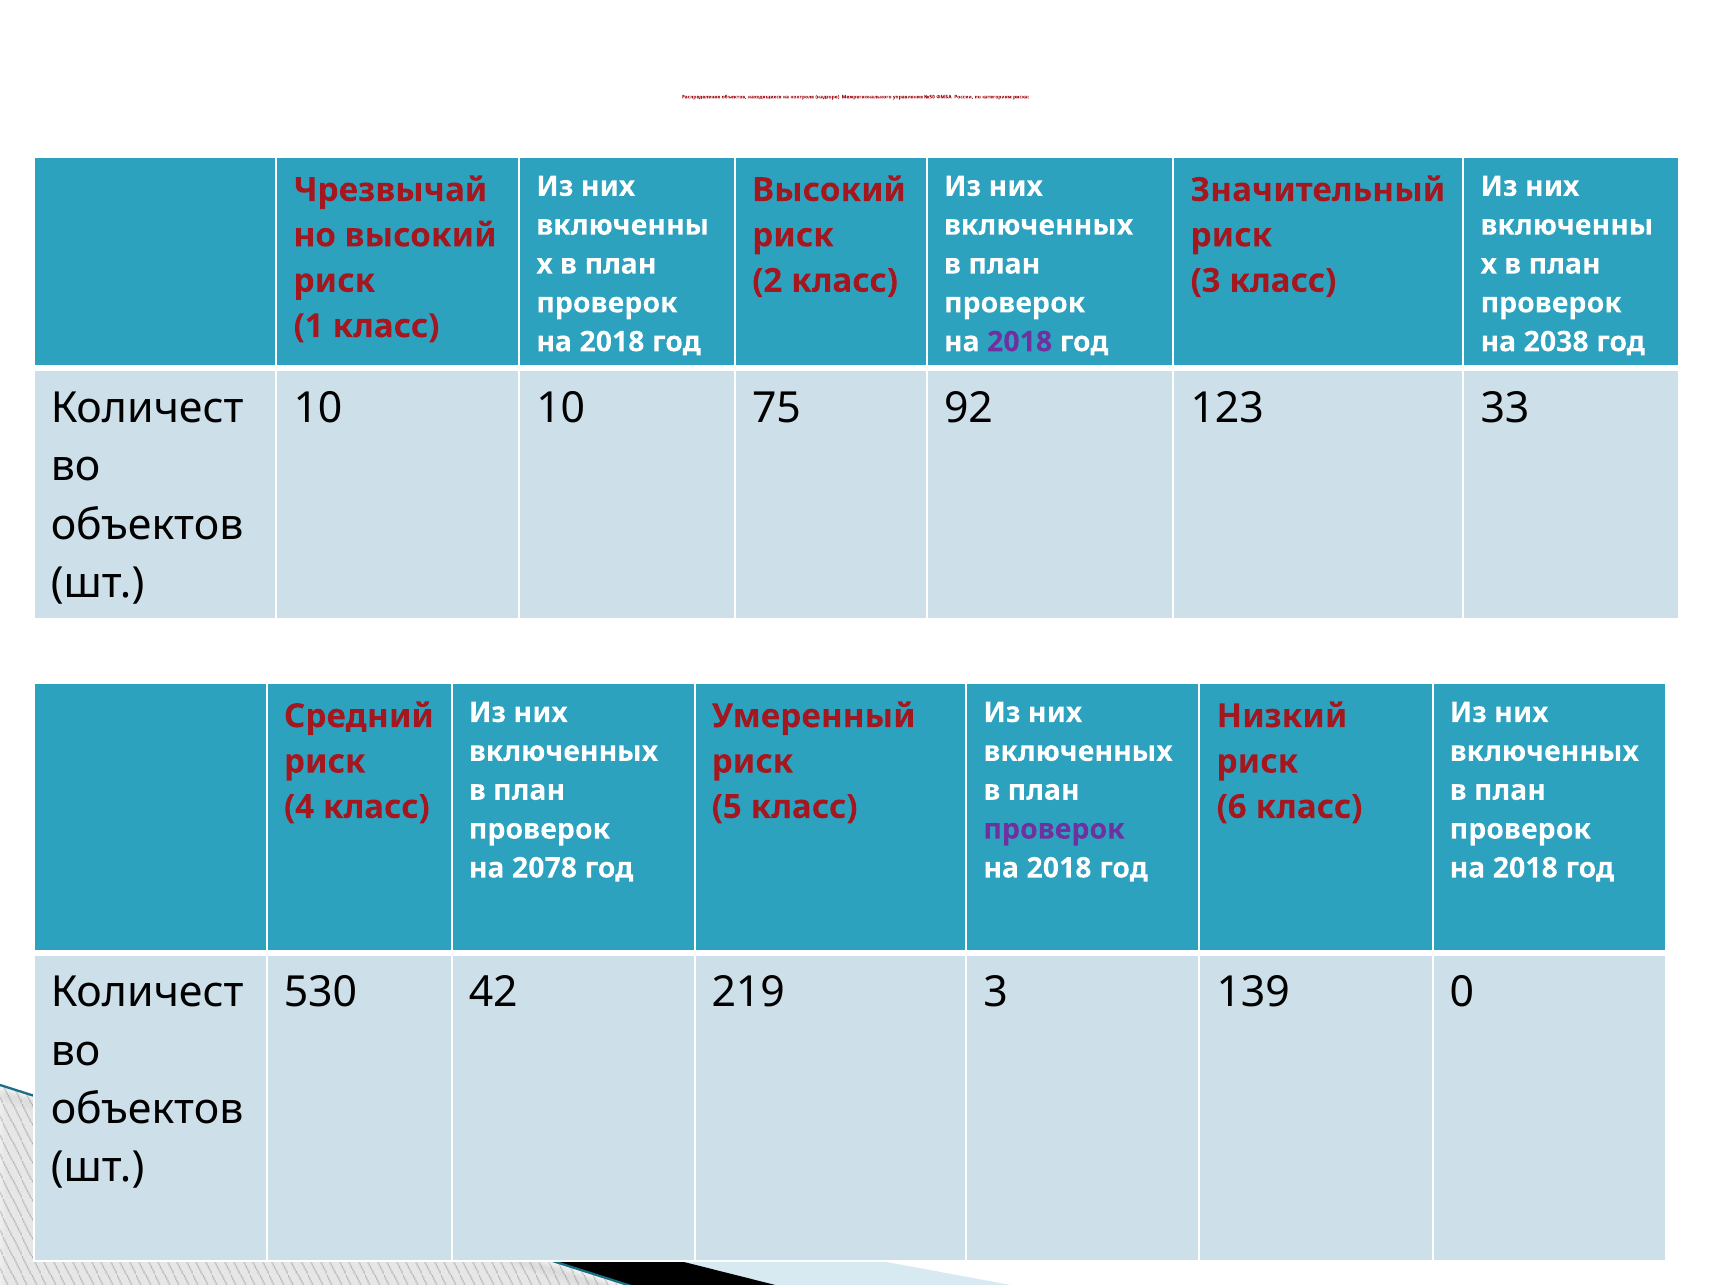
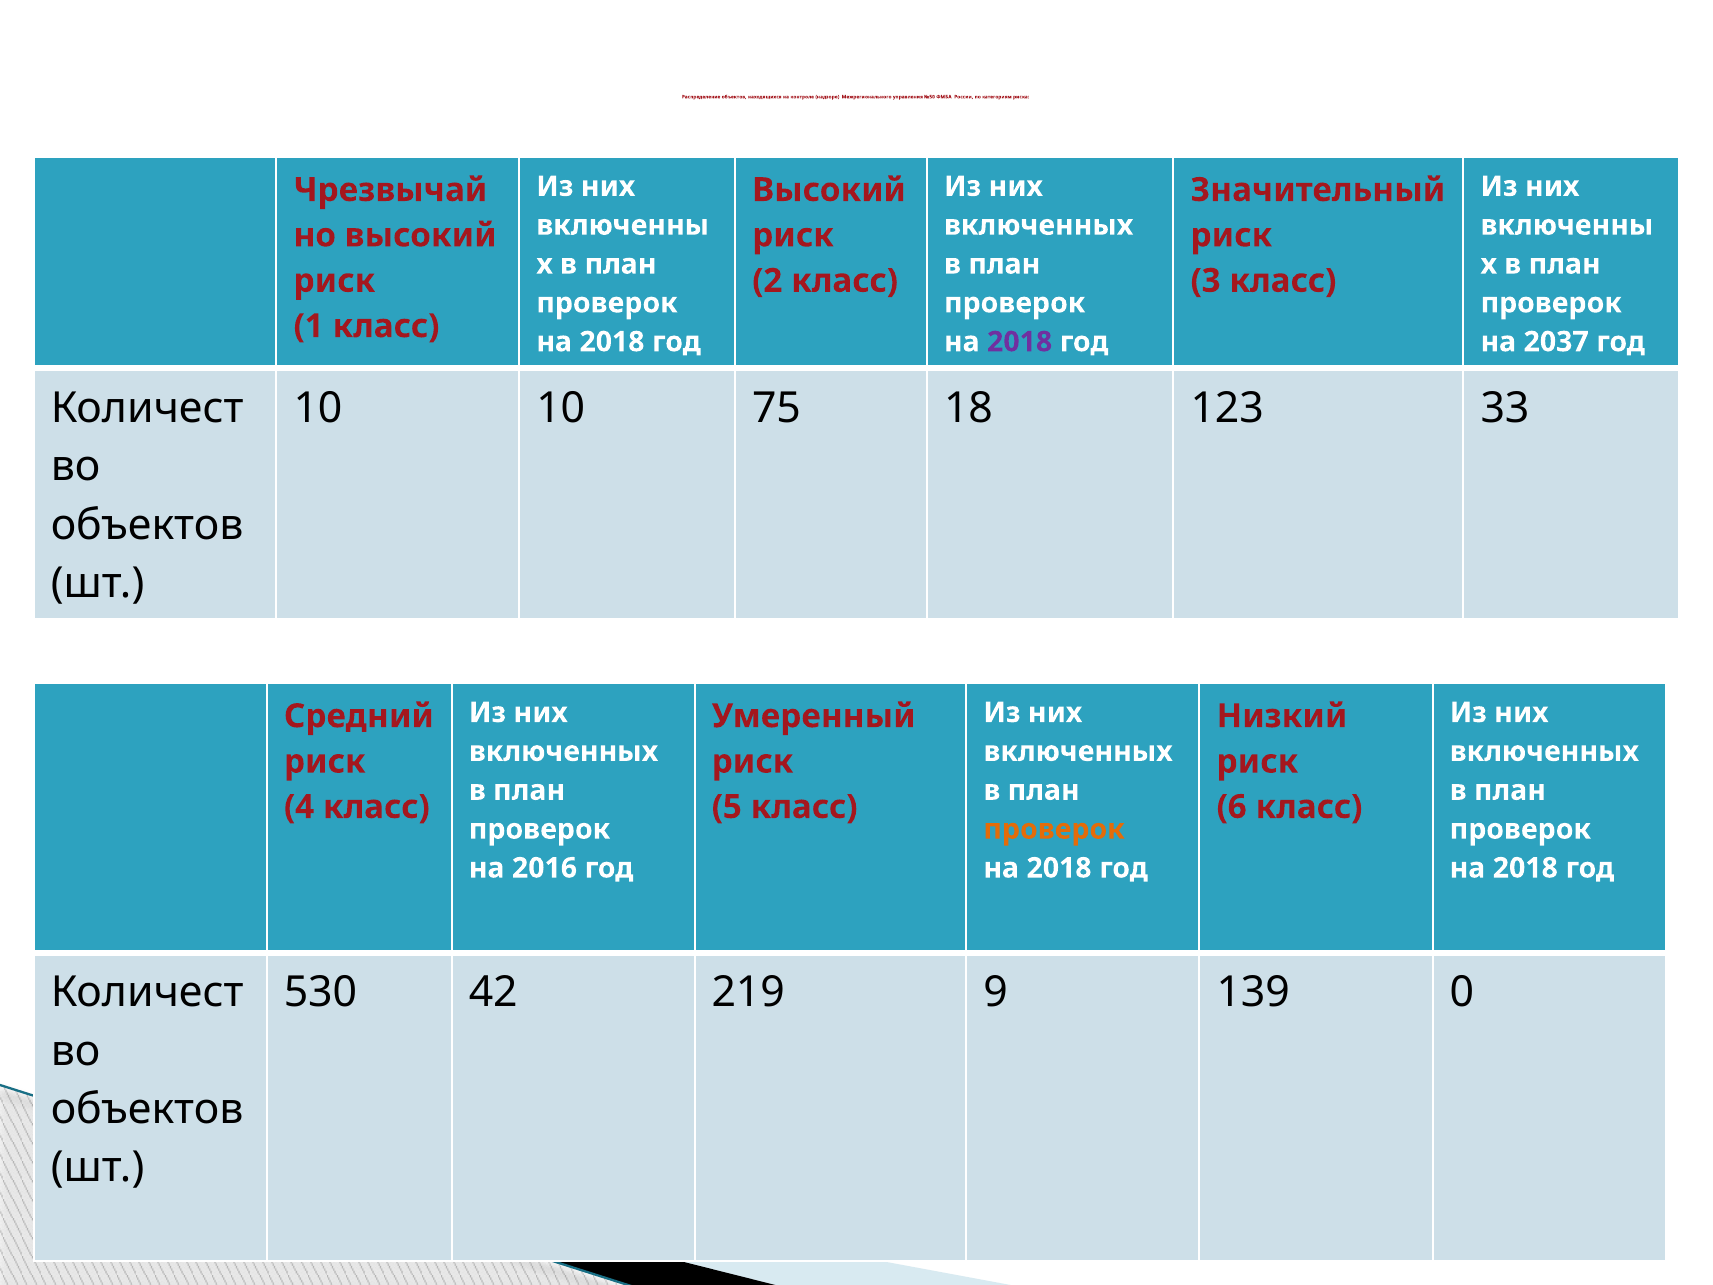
2038: 2038 -> 2037 (1556, 342)
92: 92 -> 18 (968, 408)
проверок colour: purple -> orange (1054, 829)
2078: 2078 -> 2016 (545, 868)
219 3: 3 -> 9 (996, 993)
